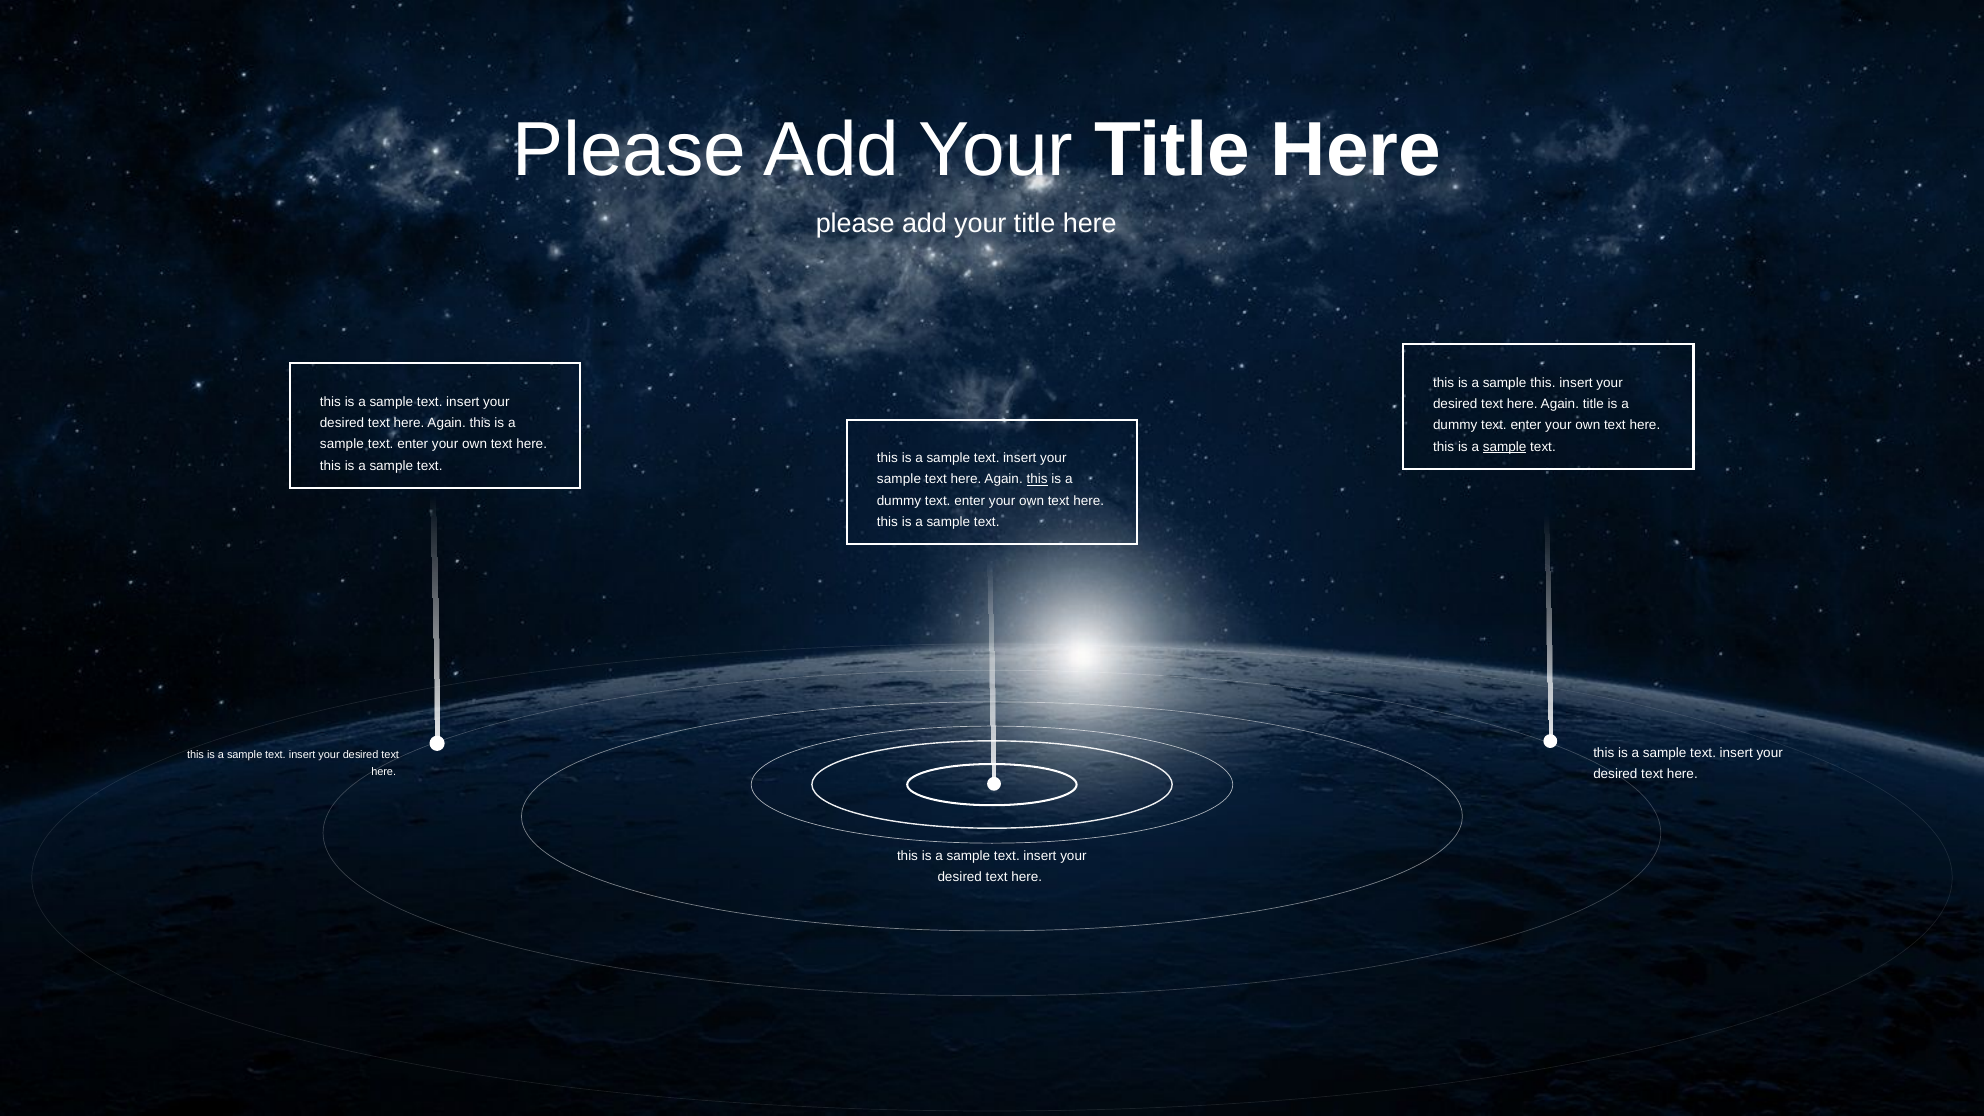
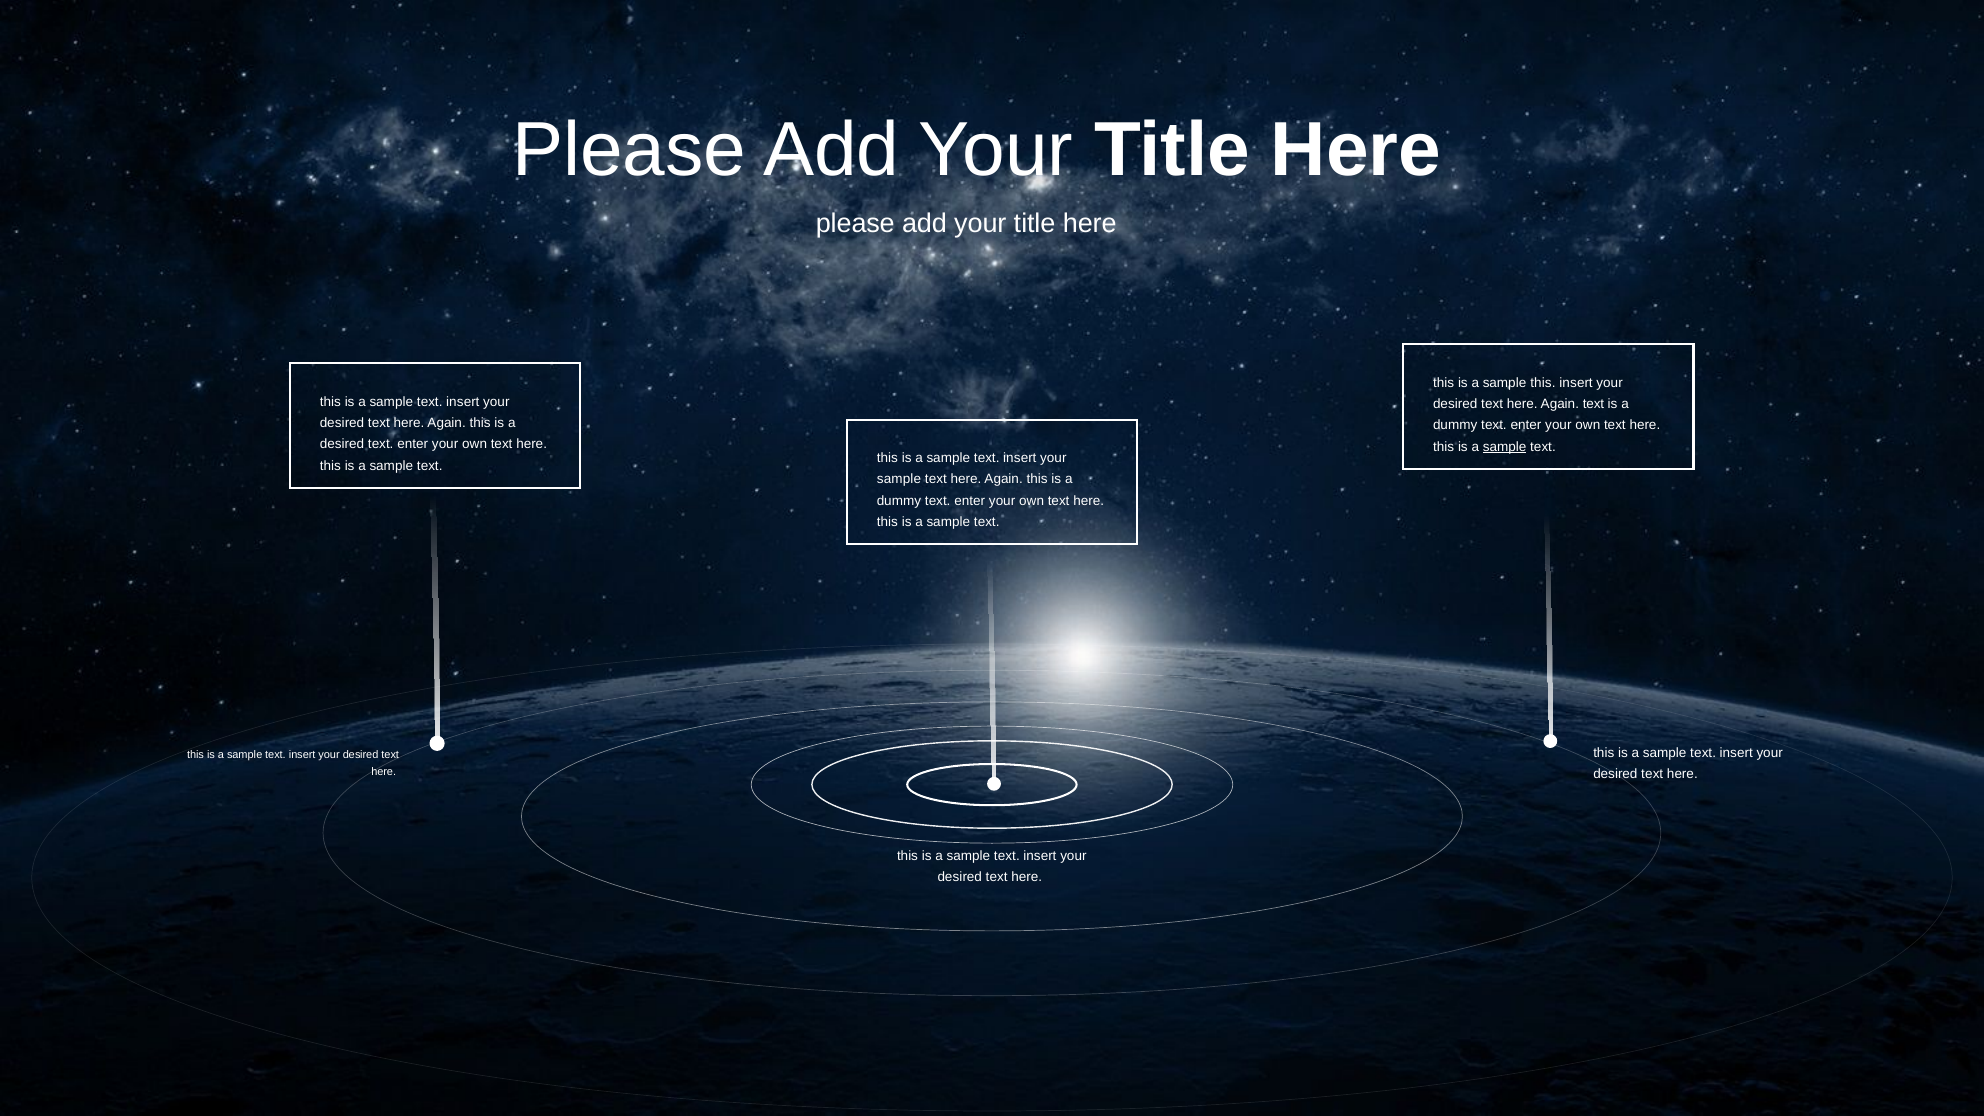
Again title: title -> text (1593, 404)
sample: sample -> desired (342, 445)
this underline: present -> none (1037, 480)
